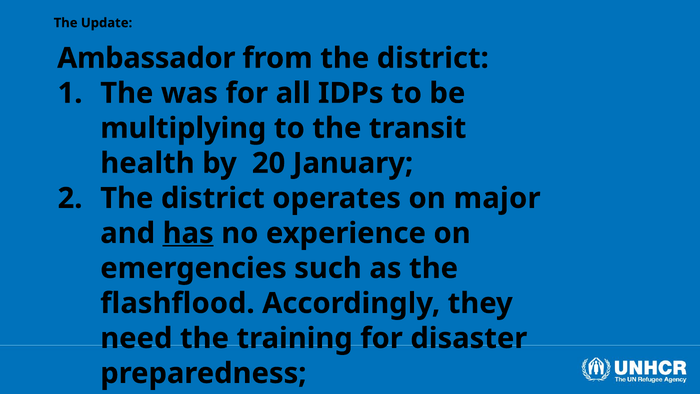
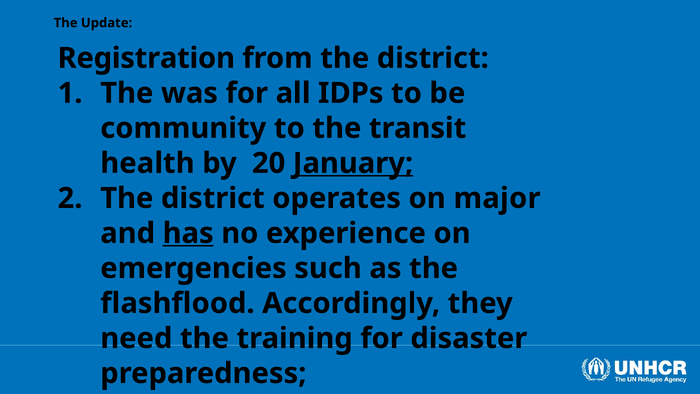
Ambassador: Ambassador -> Registration (146, 58)
multiplying: multiplying -> community (183, 128)
January underline: none -> present (353, 163)
